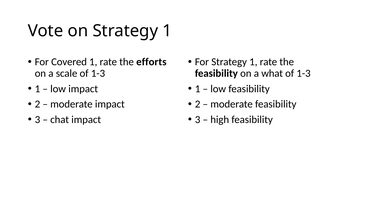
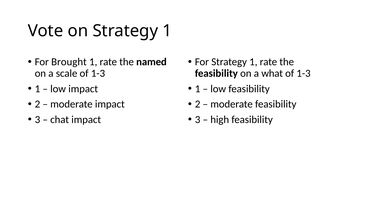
Covered: Covered -> Brought (69, 62)
efforts: efforts -> named (151, 62)
